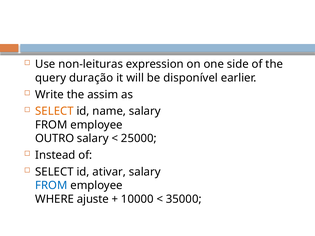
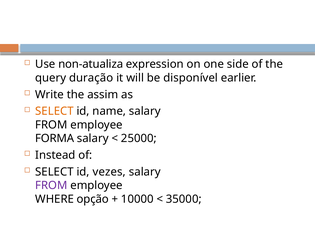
non-leituras: non-leituras -> non-atualiza (91, 64)
OUTRO: OUTRO -> FORMA (55, 139)
ativar: ativar -> vezes (109, 172)
FROM colour: blue -> purple (51, 186)
ajuste: ajuste -> opção (93, 199)
